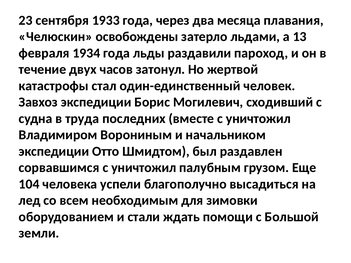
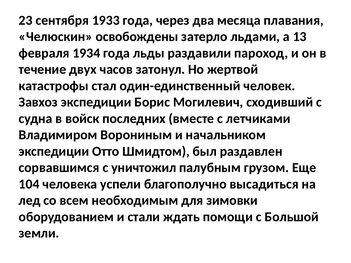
труда: труда -> войск (82, 119)
вместе с уничтожил: уничтожил -> летчиками (258, 119)
